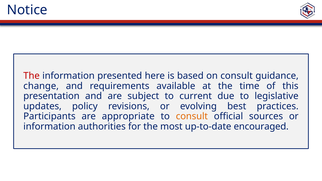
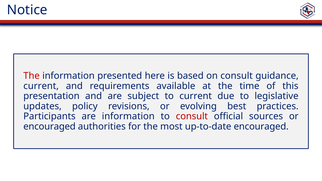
change: change -> current (41, 86)
are appropriate: appropriate -> information (128, 116)
consult colour: orange -> red (192, 116)
information: information -> encouraged (49, 127)
